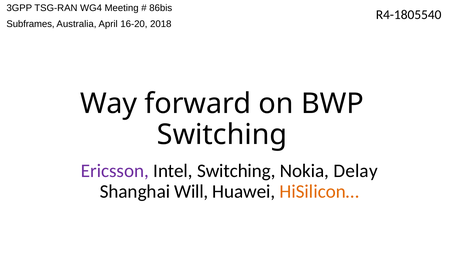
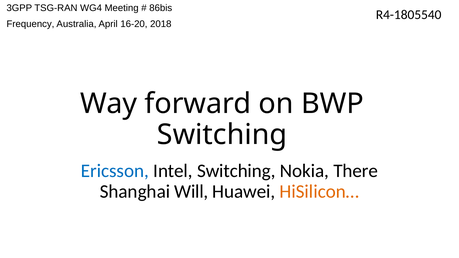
Subframes: Subframes -> Frequency (30, 24)
Ericsson colour: purple -> blue (115, 171)
Delay: Delay -> There (356, 171)
